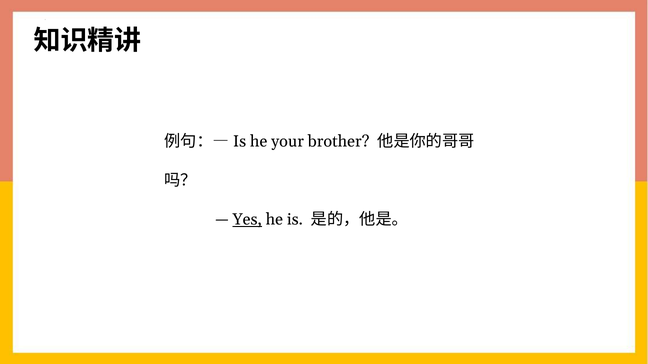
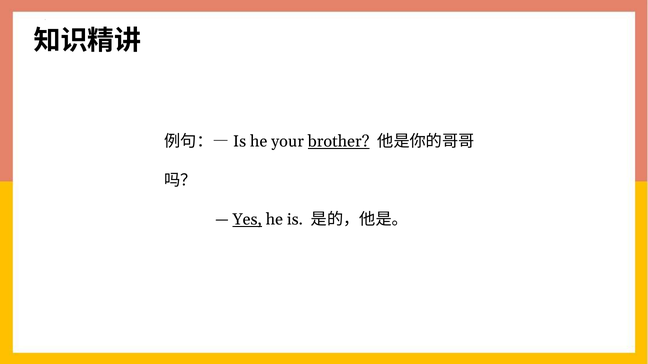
brother underline: none -> present (339, 142)
